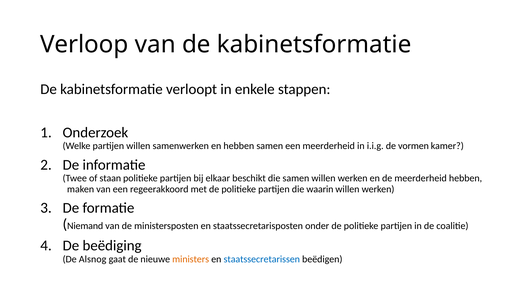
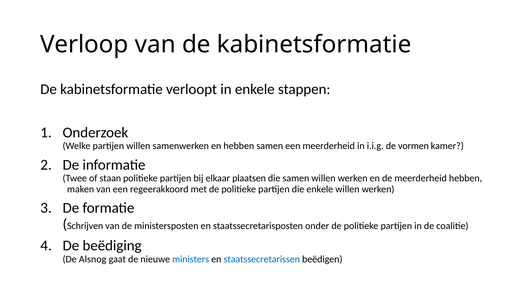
beschikt: beschikt -> plaatsen (249, 178)
die waarin: waarin -> enkele (320, 189)
Niemand: Niemand -> Schrijven (85, 225)
ministers colour: orange -> blue (191, 259)
